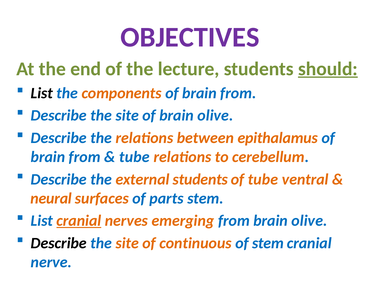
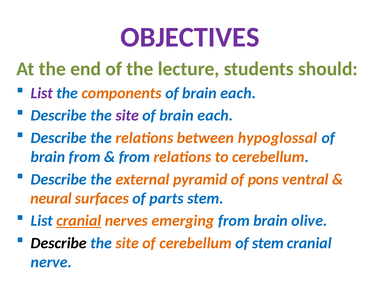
should underline: present -> none (328, 69)
List colour: black -> purple (42, 93)
components of brain from: from -> each (238, 93)
site colour: blue -> purple (127, 116)
olive: olive -> each (215, 116)
epithalamus: epithalamus -> hypoglossal (278, 138)
tube: tube -> from (134, 157)
external students: students -> pyramid (200, 179)
of tube: tube -> pons (263, 179)
of continuous: continuous -> cerebellum (196, 243)
